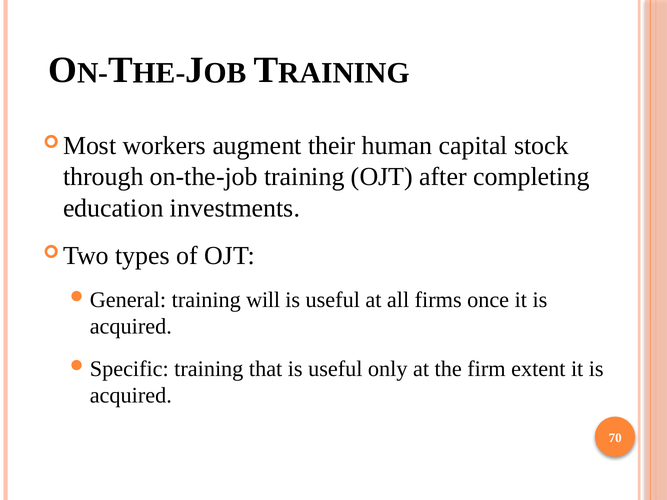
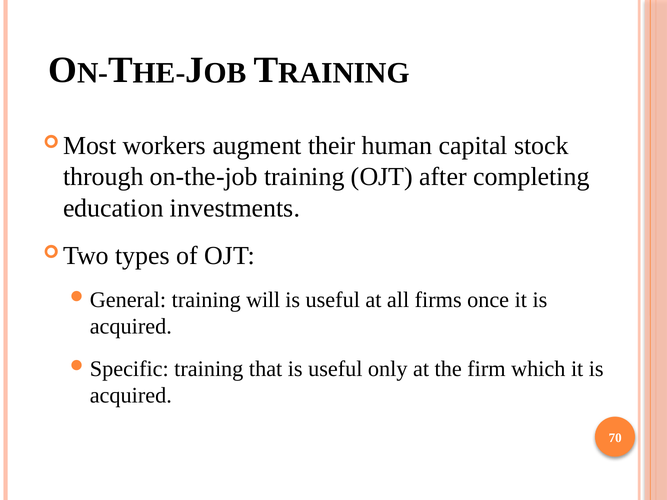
extent: extent -> which (538, 369)
